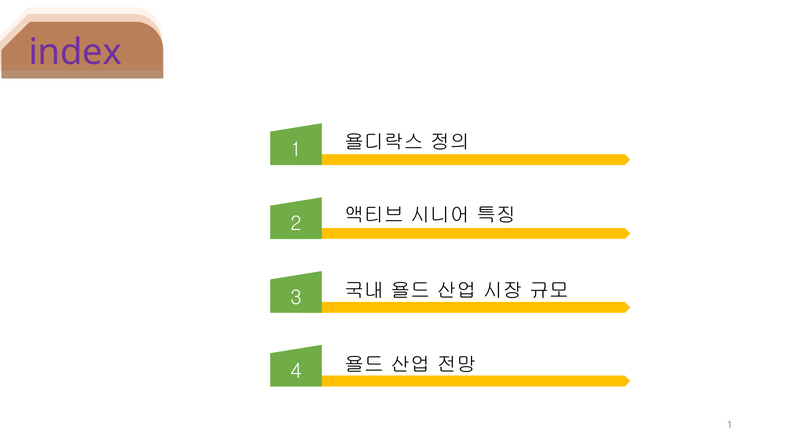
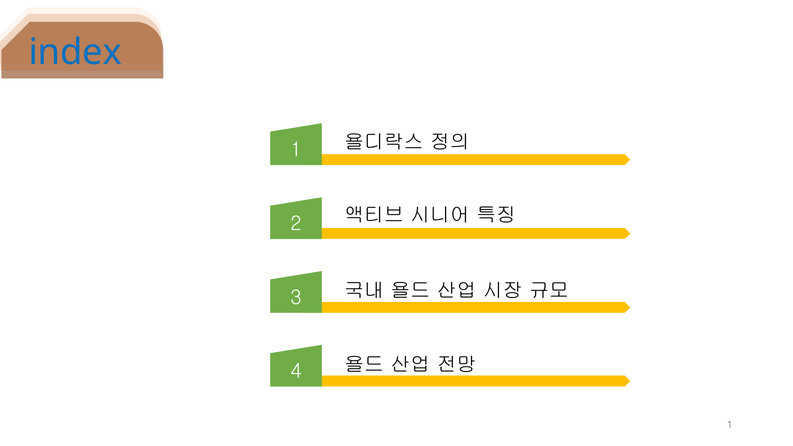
index colour: purple -> blue (75, 52)
